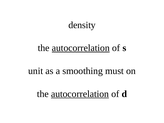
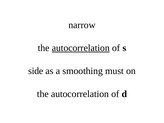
density: density -> narrow (82, 25)
unit: unit -> side (36, 71)
autocorrelation underline: present -> none (80, 94)
